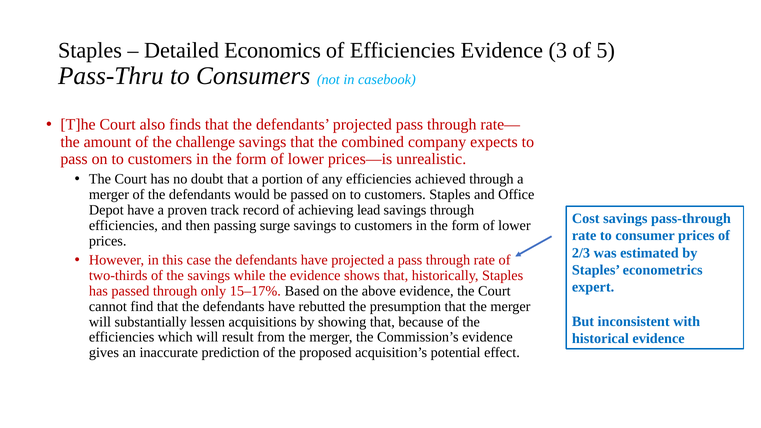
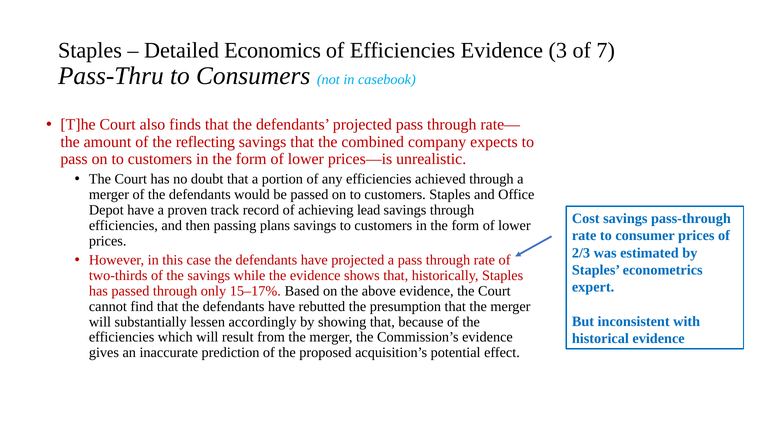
5: 5 -> 7 (606, 50)
challenge: challenge -> reflecting (205, 142)
surge: surge -> plans (275, 225)
acquisitions: acquisitions -> accordingly (263, 322)
